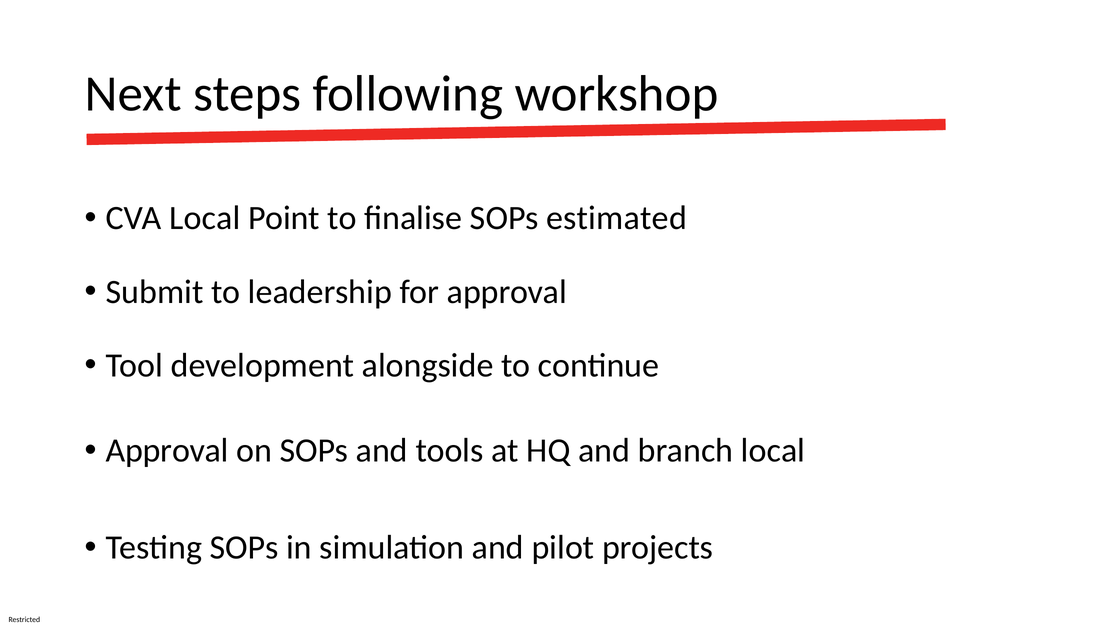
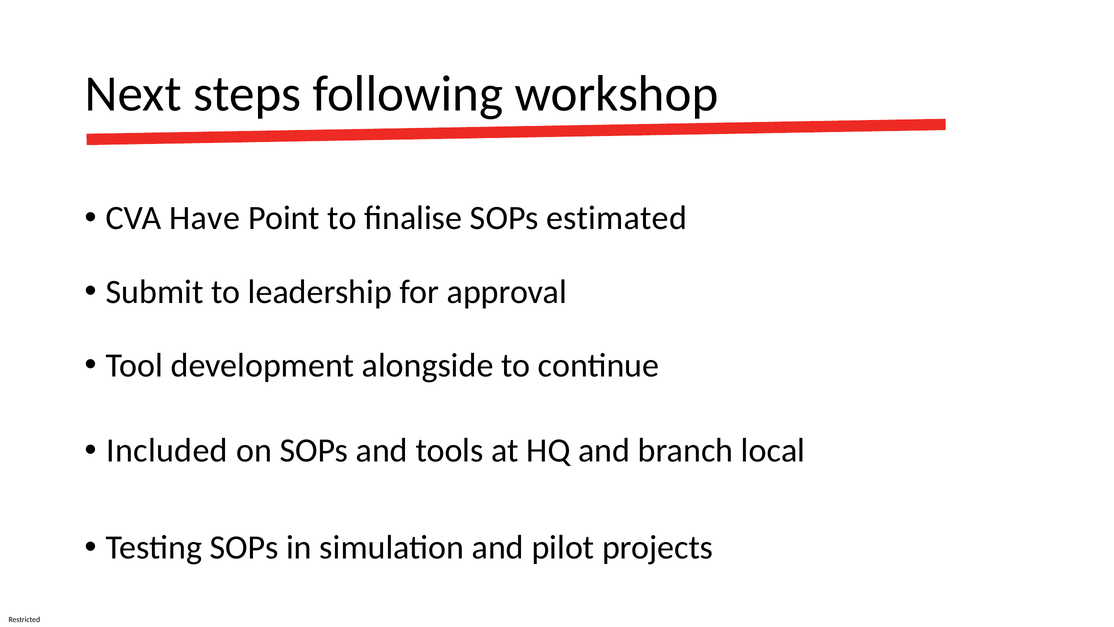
CVA Local: Local -> Have (205, 218)
Approval: Approval -> Included (167, 451)
